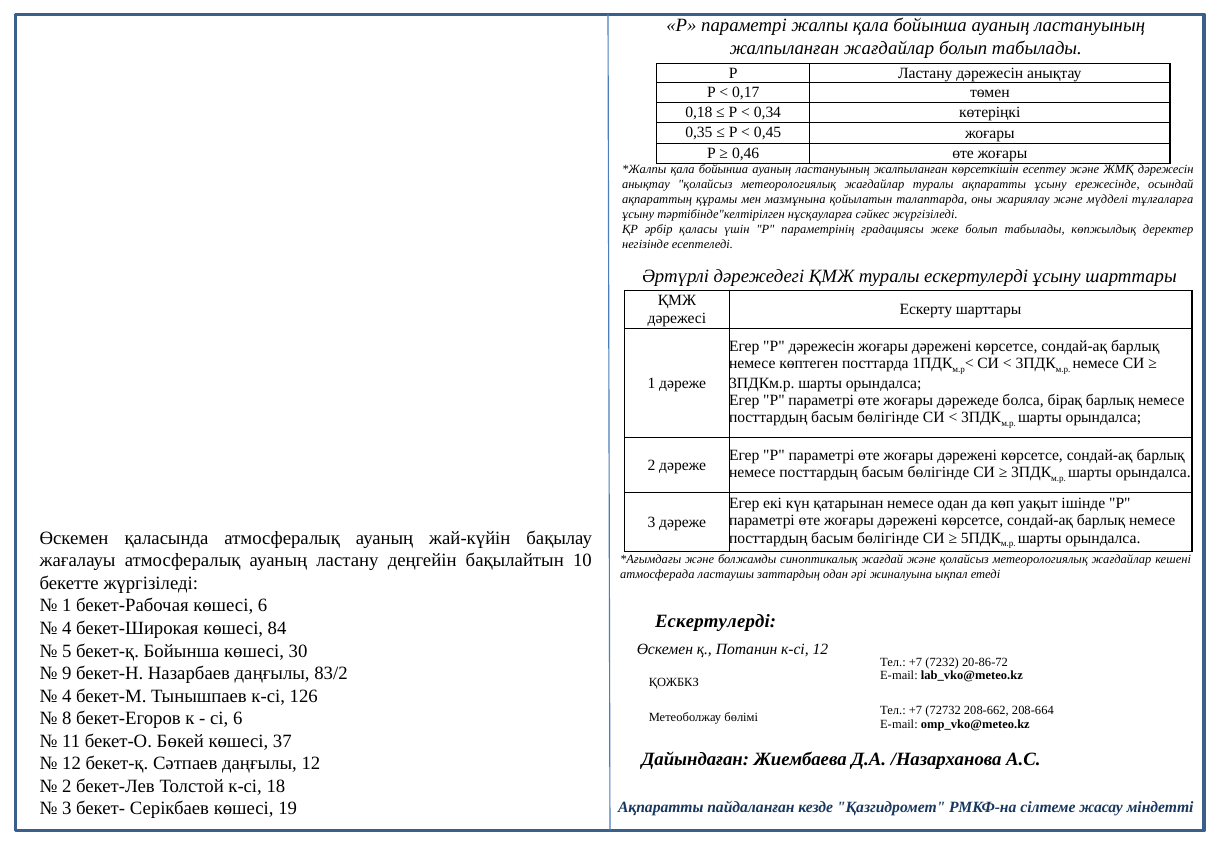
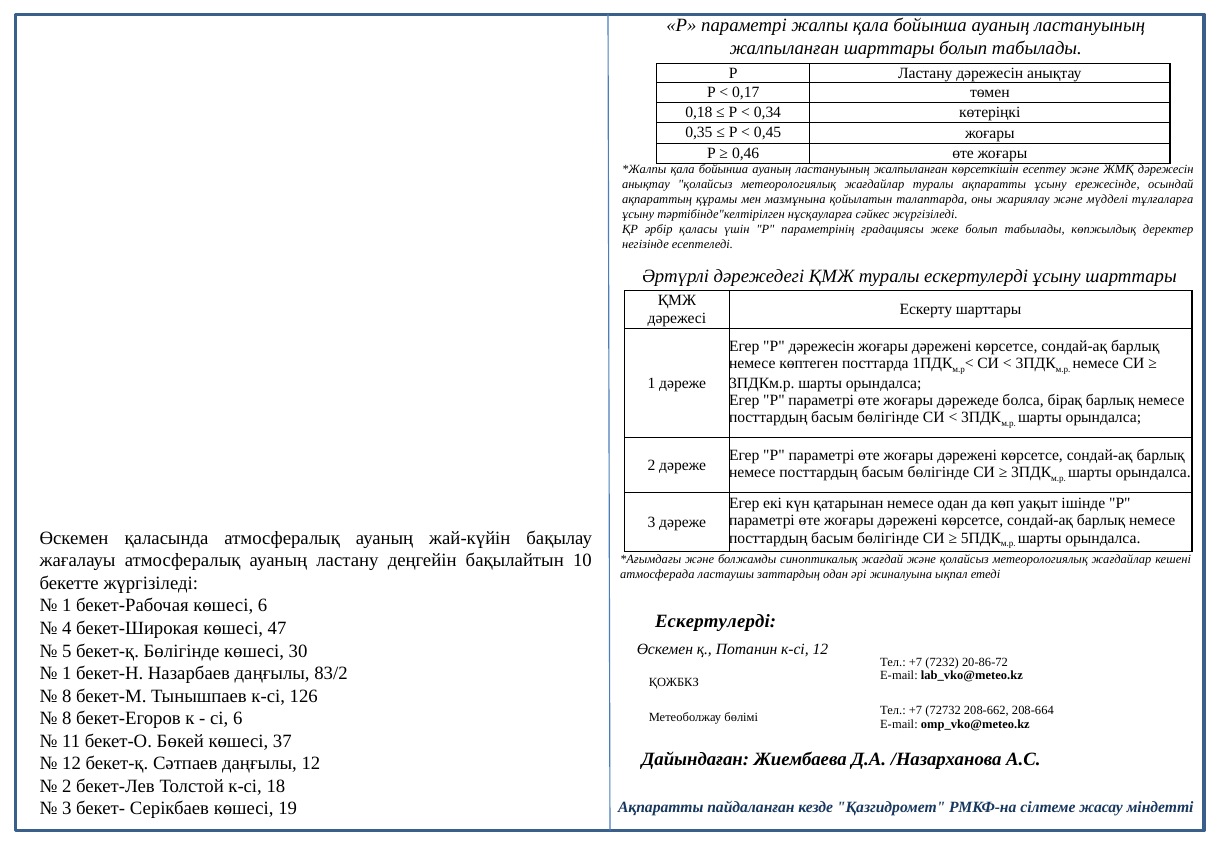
жалпыланған жағдайлар: жағдайлар -> шарттары (889, 48)
84: 84 -> 47 (277, 628)
бекет-қ Бойынша: Бойынша -> Бөлігінде (182, 651)
9: 9 -> 1 (67, 673)
4: 4 -> 8 (67, 696)
